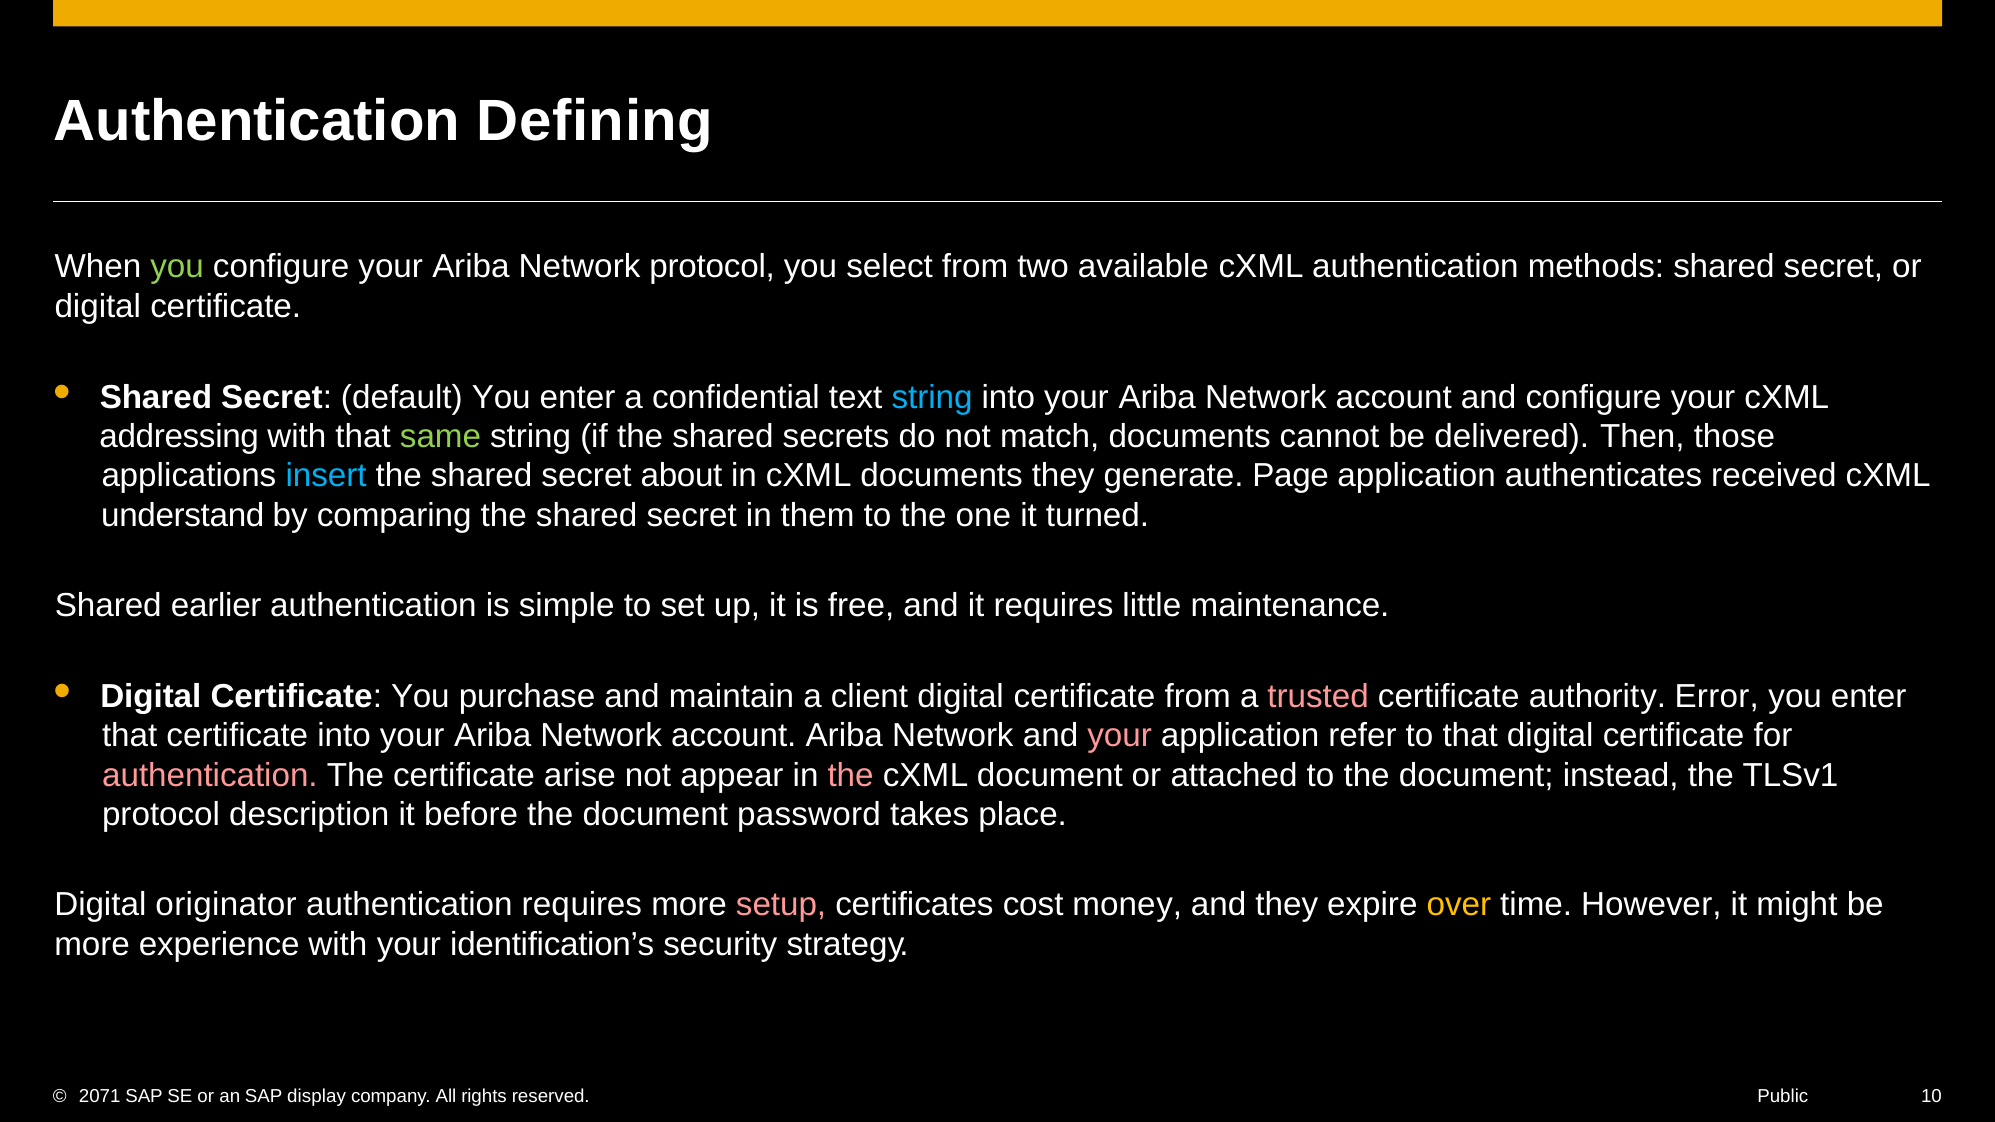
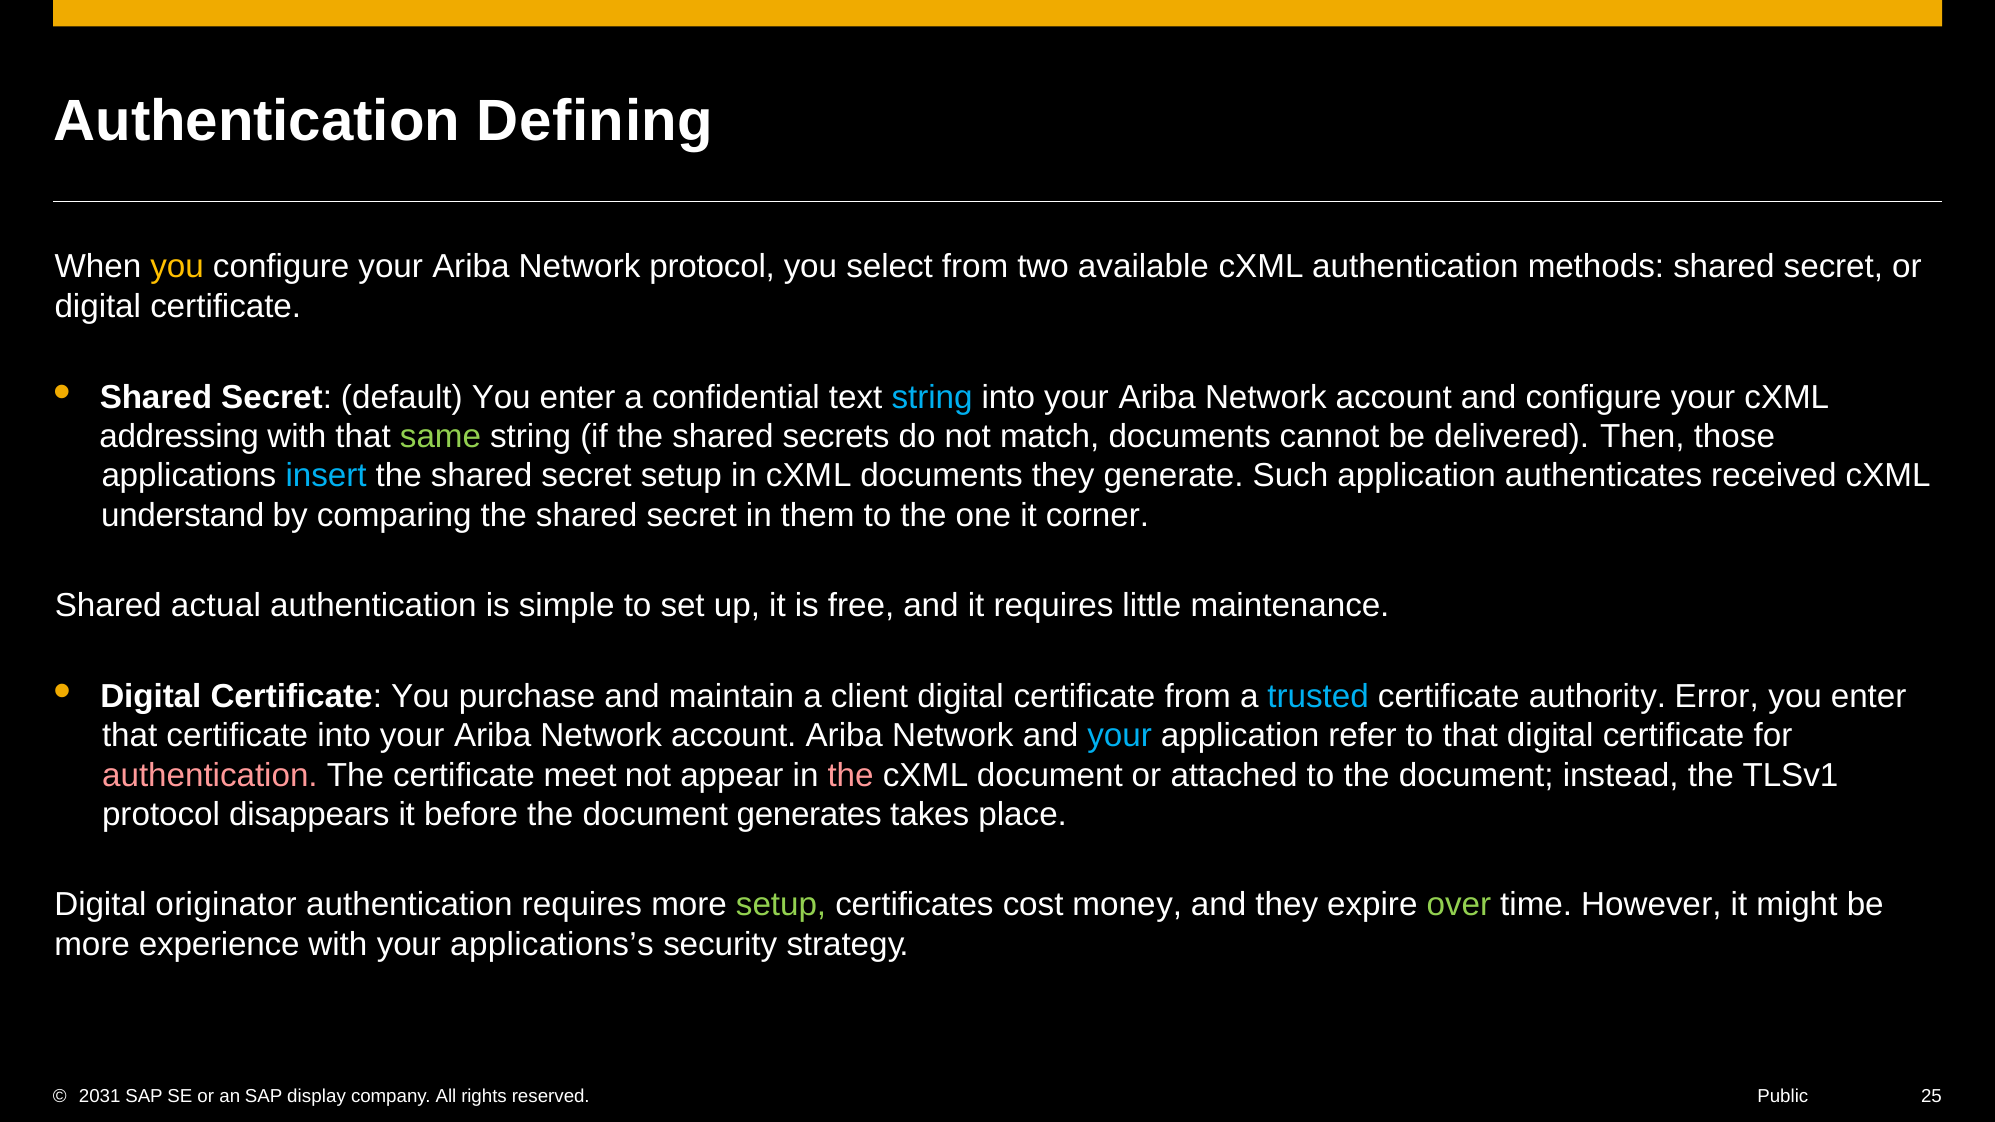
you colour: light green -> yellow (177, 266)
secret about: about -> setup (681, 476)
Page: Page -> Such (1291, 476)
turned: turned -> corner (1097, 516)
earlier: earlier -> actual (216, 606)
trusted colour: pink -> light blue (1318, 696)
your colour: pink -> light blue (1120, 735)
arise: arise -> meet (580, 775)
description: description -> disappears (309, 815)
password: password -> generates (809, 815)
setup colour: pink -> light green (781, 905)
over colour: yellow -> light green (1459, 905)
identification’s: identification’s -> applications’s (552, 945)
2071: 2071 -> 2031 (100, 1097)
10: 10 -> 25 (1931, 1097)
